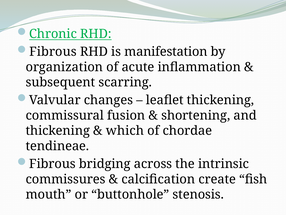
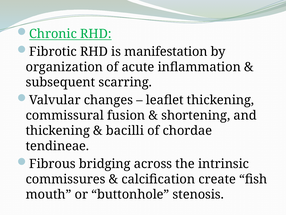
Fibrous: Fibrous -> Fibrotic (53, 52)
which: which -> bacilli (125, 130)
